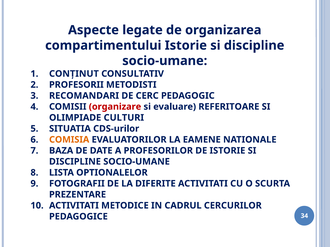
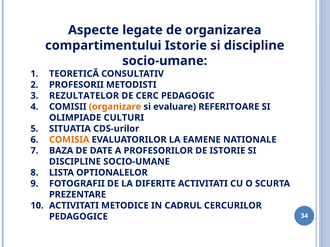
CONȚINUT: CONȚINUT -> TEORETICĂ (74, 74)
RECOMANDARI: RECOMANDARI -> REZULTATELOR (84, 96)
organizare colour: red -> orange (115, 107)
